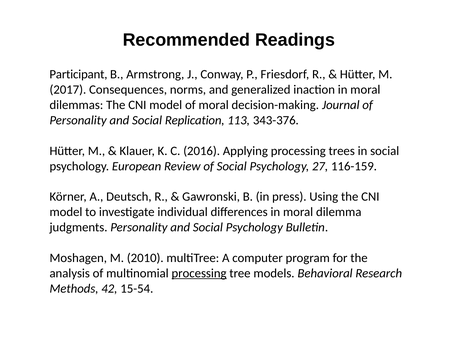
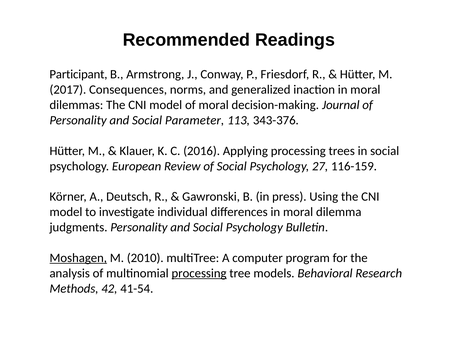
Replication: Replication -> Parameter (195, 120)
Moshagen underline: none -> present (78, 258)
15-54: 15-54 -> 41-54 (137, 288)
